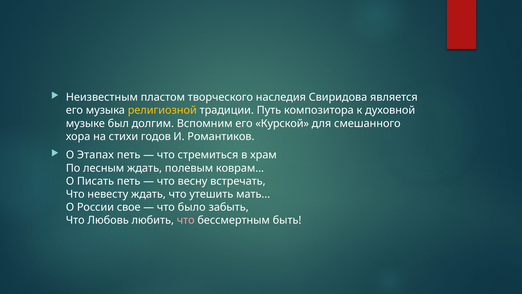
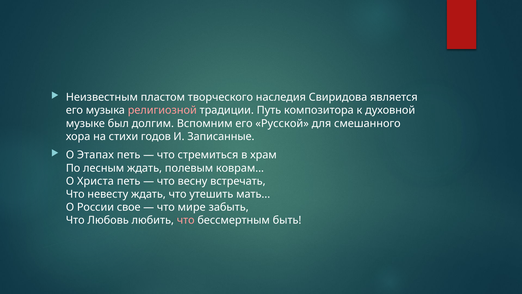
религиозной colour: yellow -> pink (162, 110)
Курской: Курской -> Русской (282, 123)
Романтиков: Романтиков -> Записанные (221, 136)
Писать: Писать -> Христа (95, 181)
было: было -> мире (192, 207)
